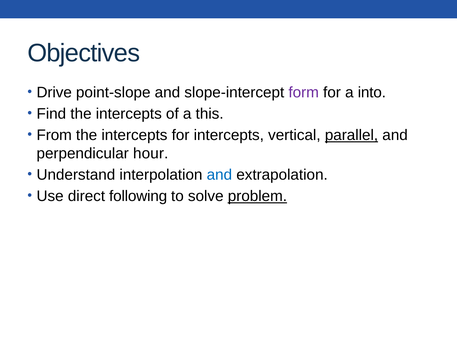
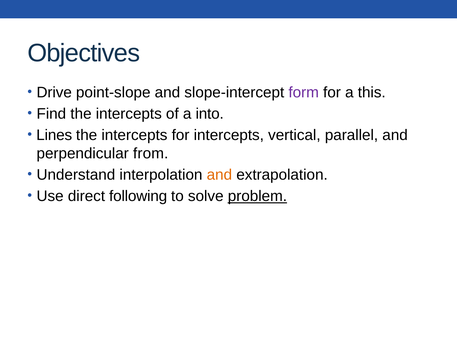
into: into -> this (372, 92)
this: this -> into (210, 114)
From: From -> Lines (54, 135)
parallel underline: present -> none (351, 135)
hour: hour -> from (151, 153)
and colour: blue -> orange (219, 175)
